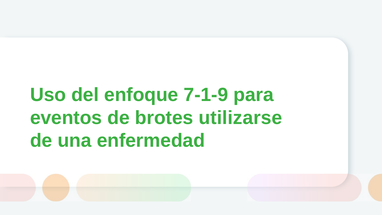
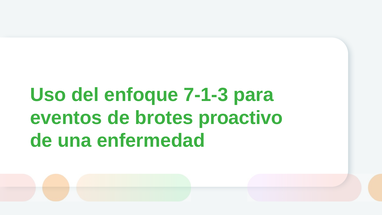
7-1-9: 7-1-9 -> 7-1-3 (206, 95)
utilizarse: utilizarse -> proactivo (241, 118)
